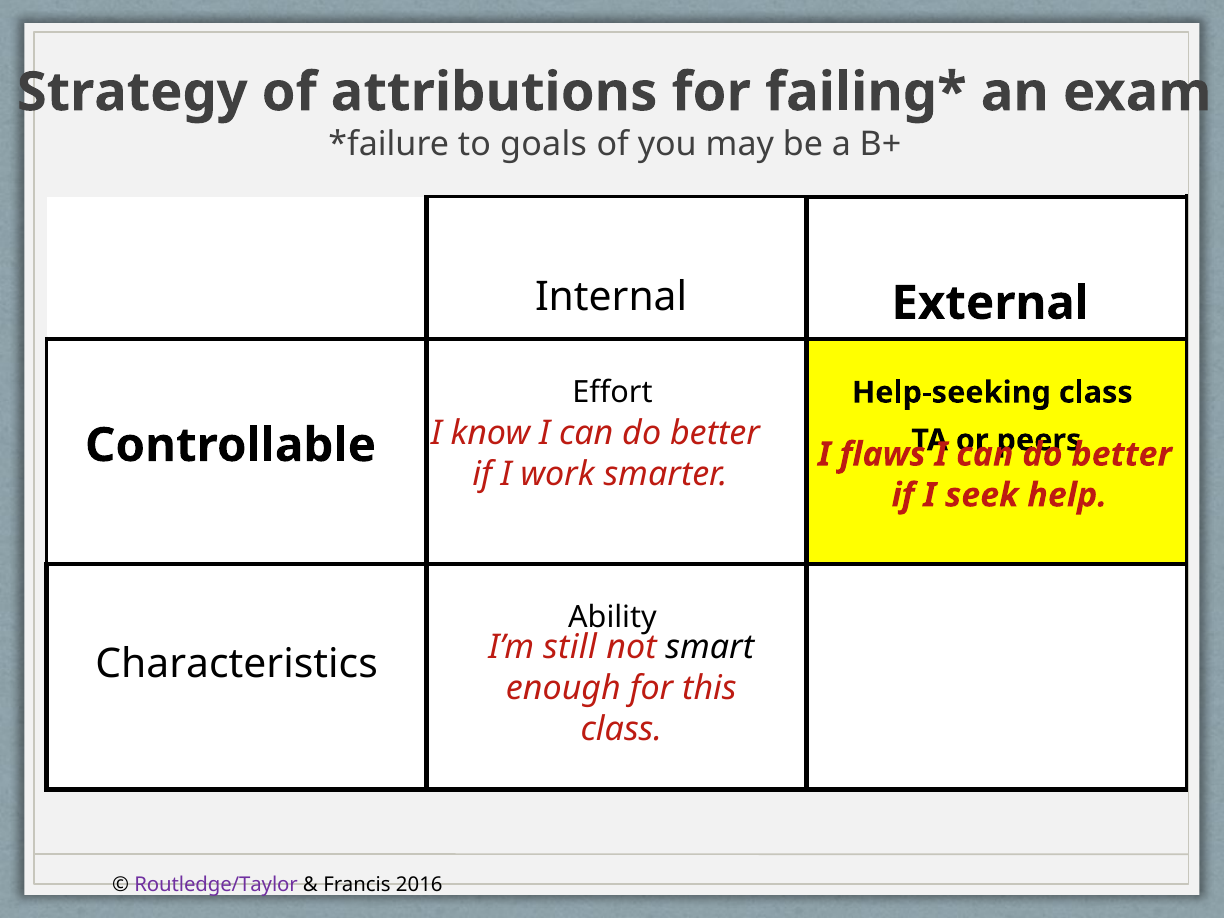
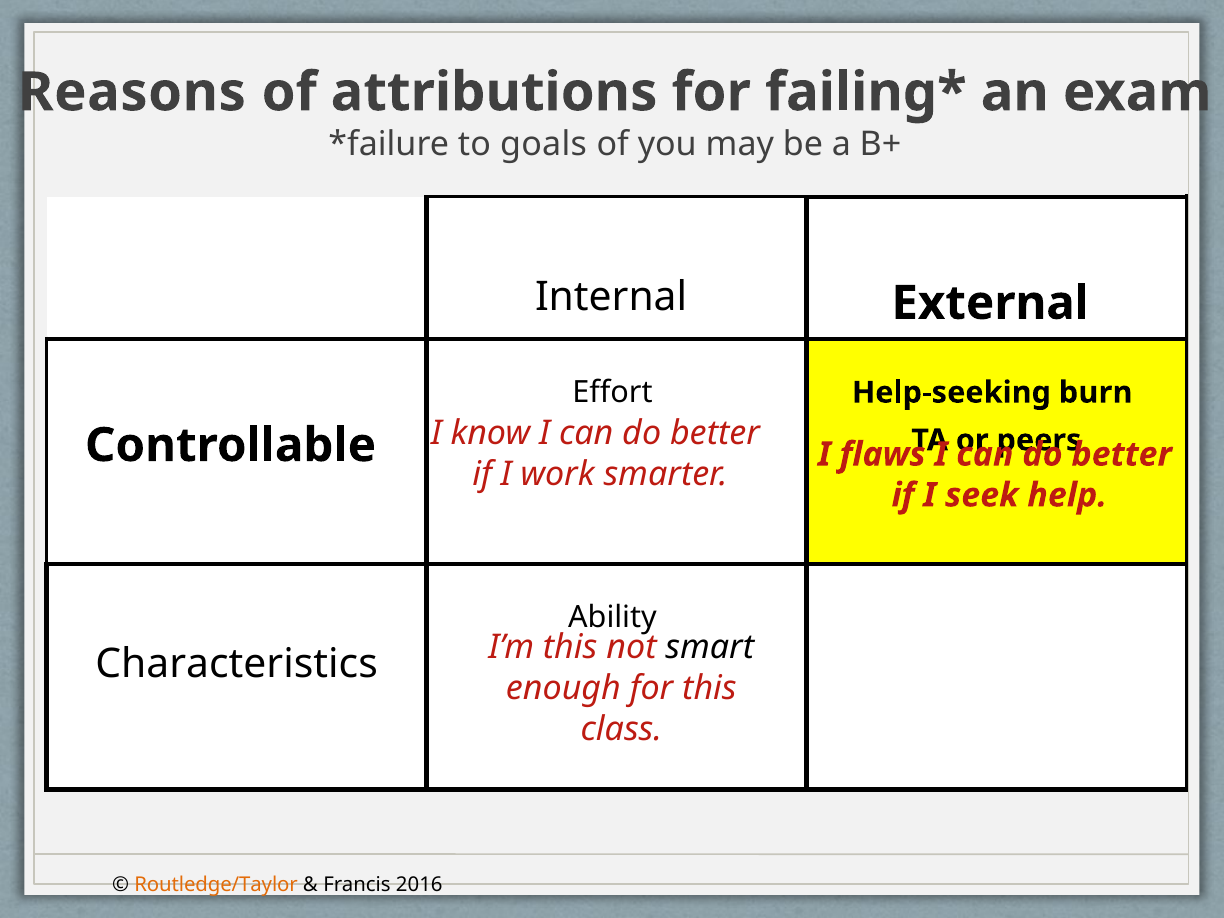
Strategy: Strategy -> Reasons (132, 92)
Help-seeking class: class -> burn (1096, 393)
I’m still: still -> this (570, 647)
Routledge/Taylor colour: purple -> orange (216, 885)
